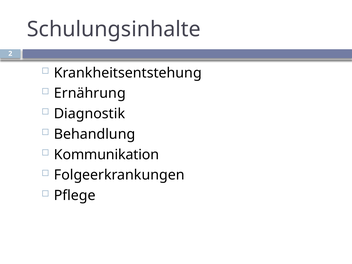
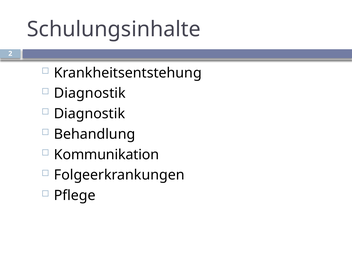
Ernährung: Ernährung -> Diagnostik (90, 93)
